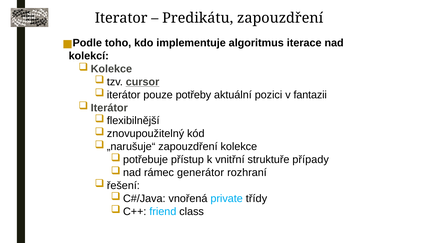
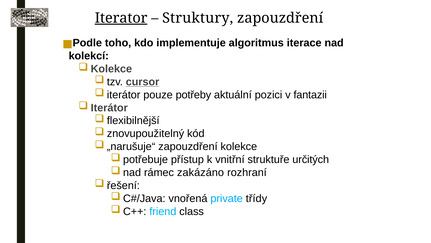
Iterator underline: none -> present (121, 18)
Predikátu: Predikátu -> Struktury (198, 18)
případy: případy -> určitých (311, 159)
generátor: generátor -> zakázáno (201, 172)
